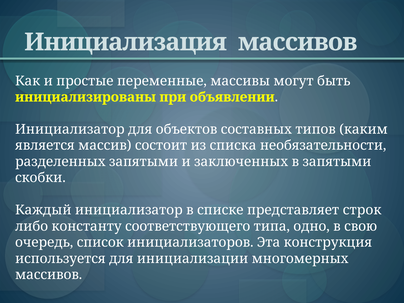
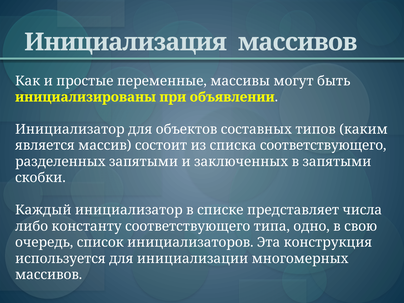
списка необязательности: необязательности -> соответствующего (323, 146)
строк: строк -> числа (362, 210)
